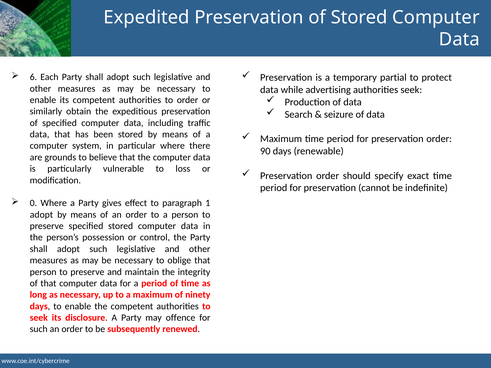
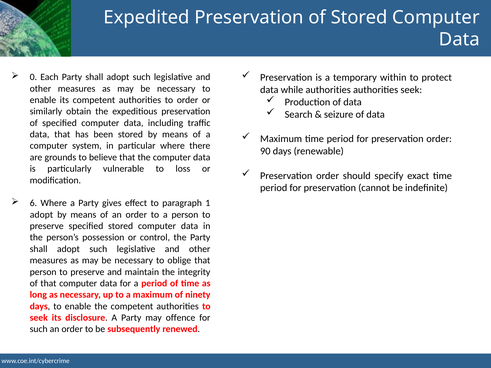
6: 6 -> 0 (33, 77)
partial: partial -> within (393, 78)
while advertising: advertising -> authorities (328, 90)
0: 0 -> 6 (33, 203)
